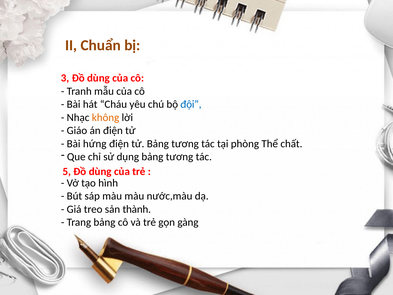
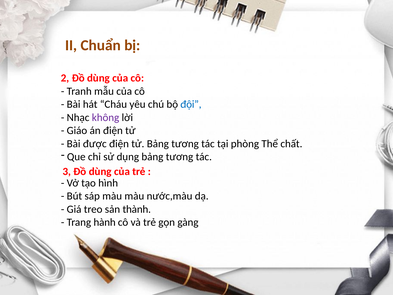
3: 3 -> 2 (65, 78)
không colour: orange -> purple (106, 117)
hứng: hứng -> được (95, 144)
5: 5 -> 3 (67, 171)
Trang bảng: bảng -> hành (105, 222)
